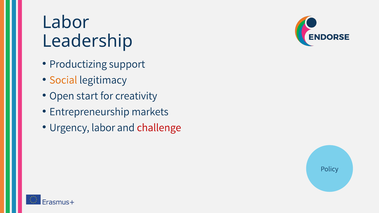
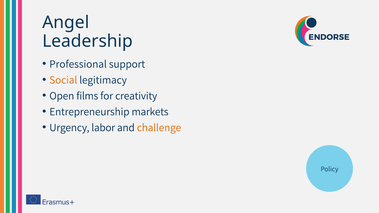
Labor: Labor -> Angel (66, 22)
Productizing: Productizing -> Professional (78, 64)
start: start -> films (87, 96)
challenge colour: red -> orange (159, 128)
